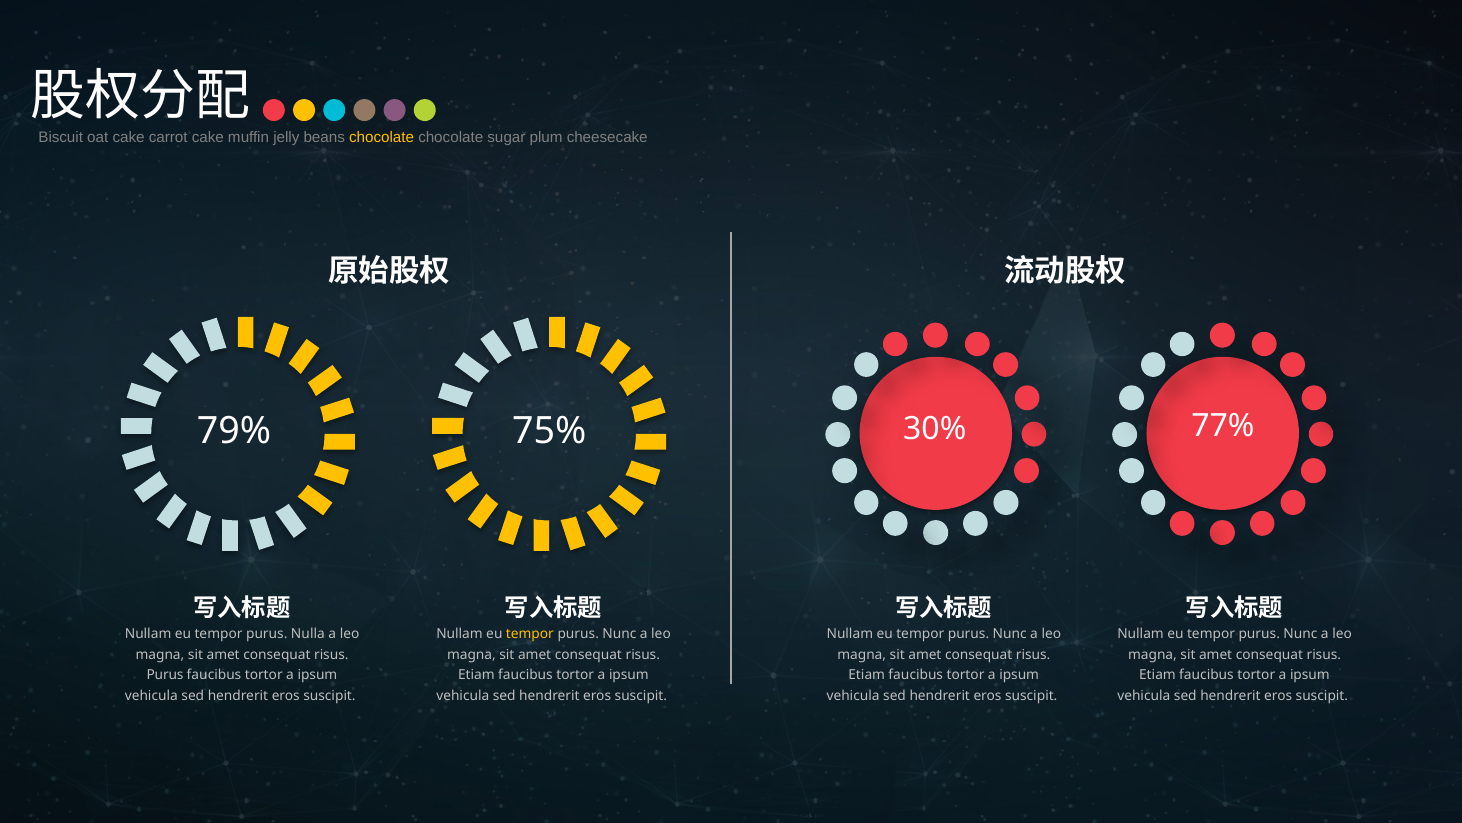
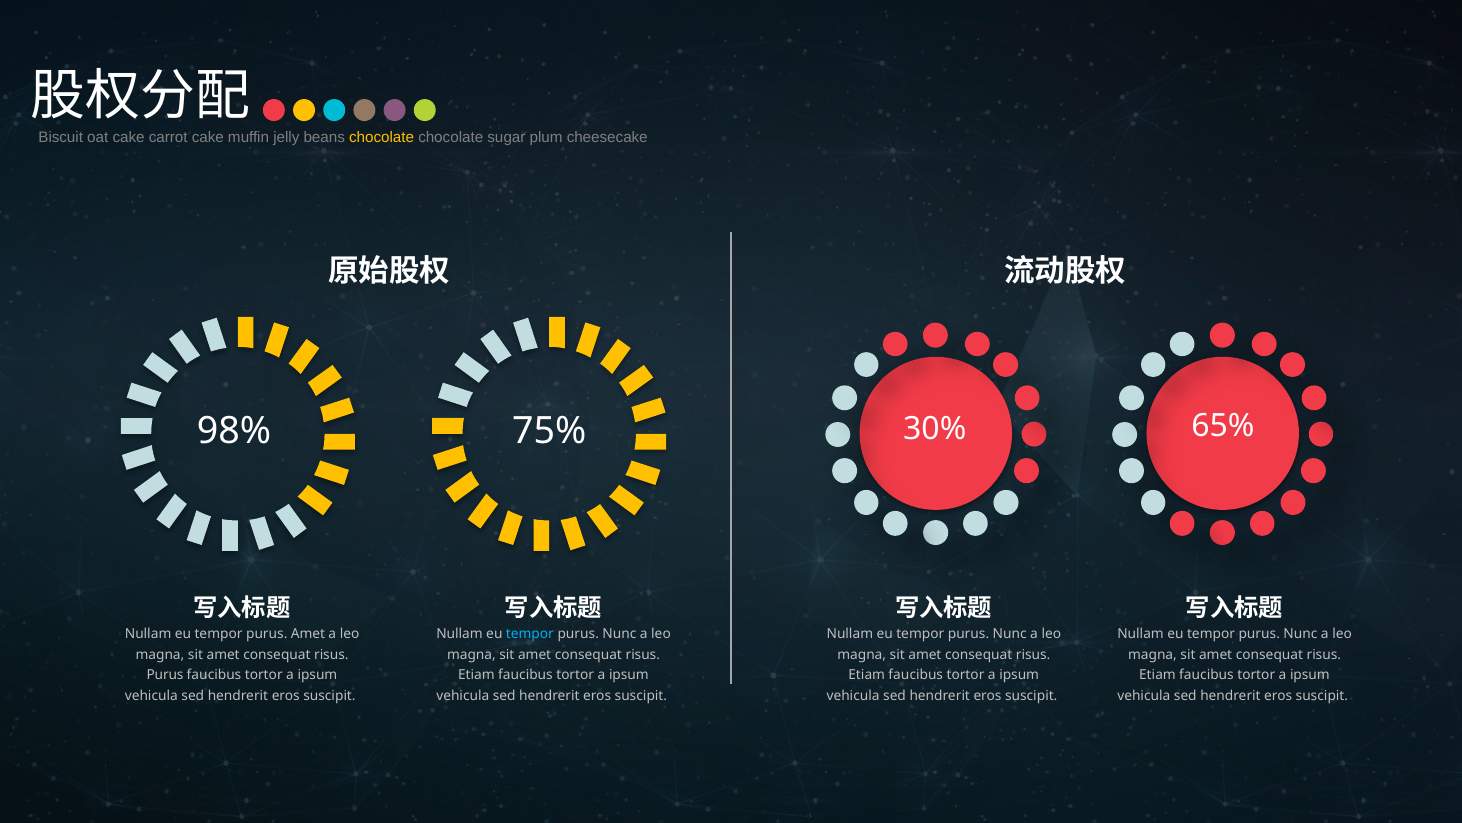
77%: 77% -> 65% (1223, 426)
79%: 79% -> 98% (234, 431)
purus Nulla: Nulla -> Amet (308, 634)
tempor colour: yellow -> light blue (530, 634)
